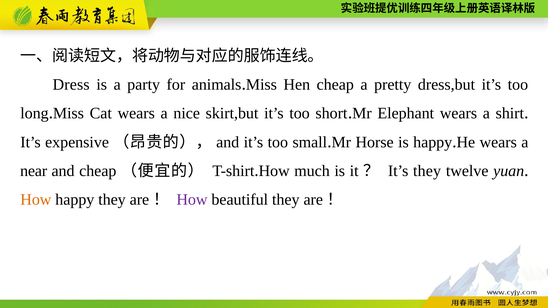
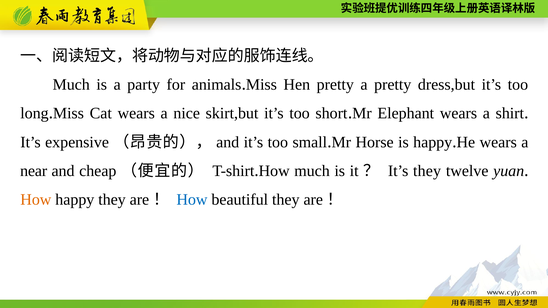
Dress: Dress -> Much (71, 85)
Hen cheap: cheap -> pretty (335, 85)
How colour: purple -> blue (192, 200)
